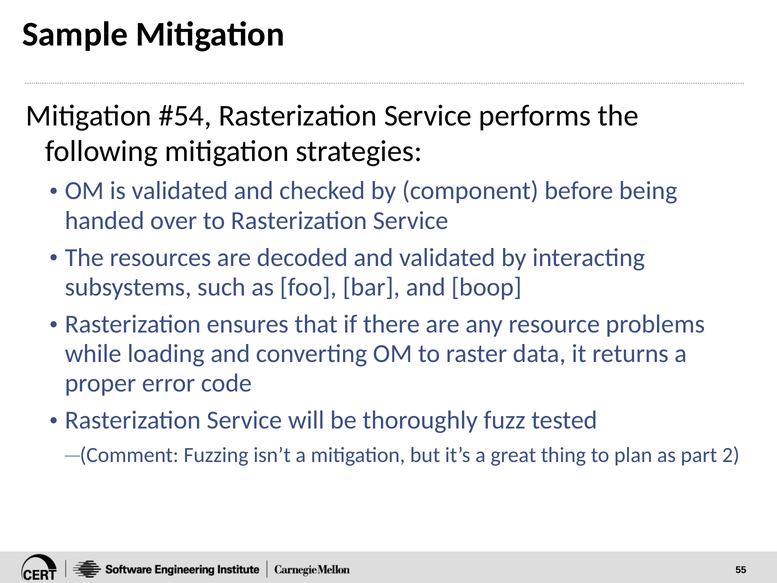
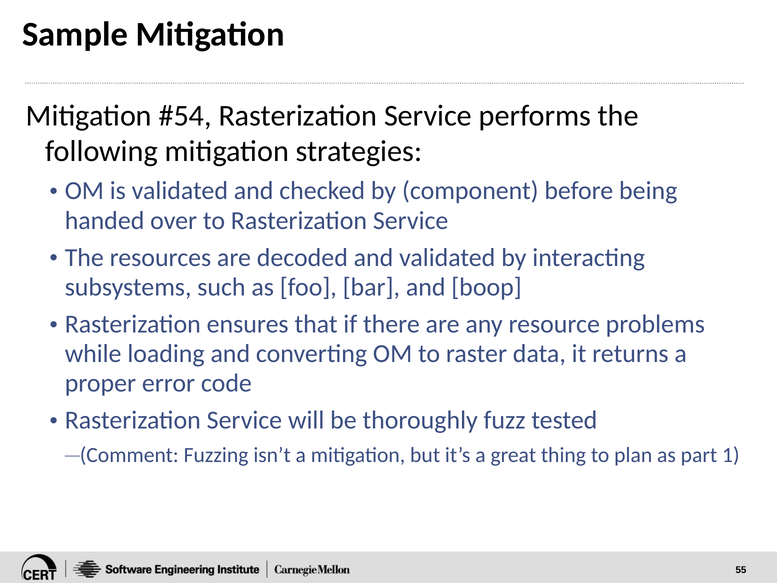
2: 2 -> 1 (731, 455)
